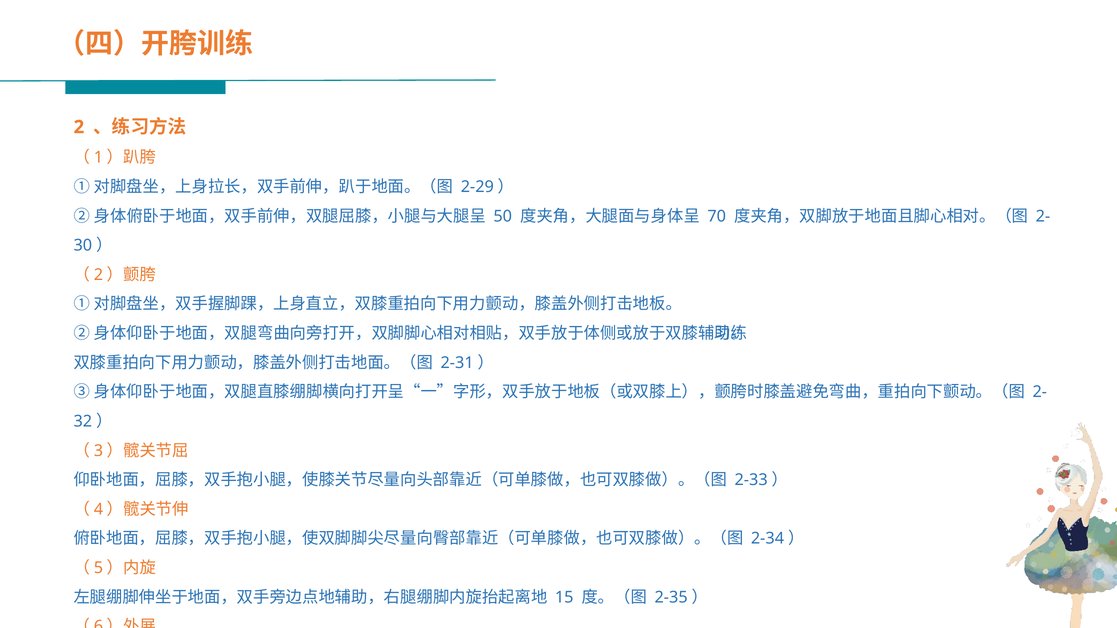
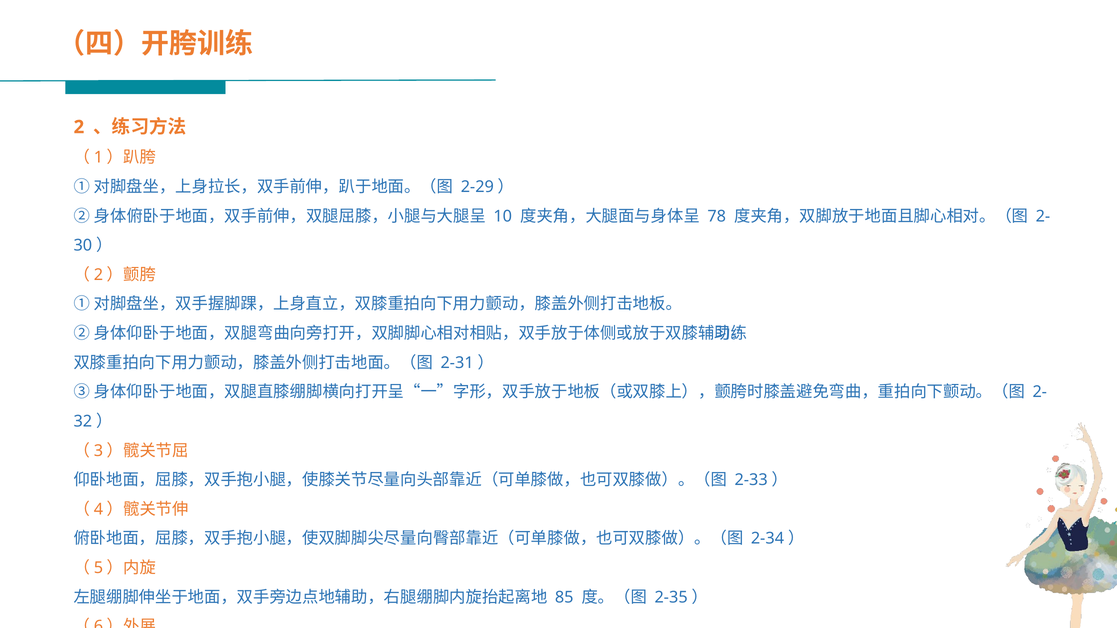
50: 50 -> 10 (503, 216)
70: 70 -> 78 (717, 216)
15: 15 -> 85 (564, 597)
